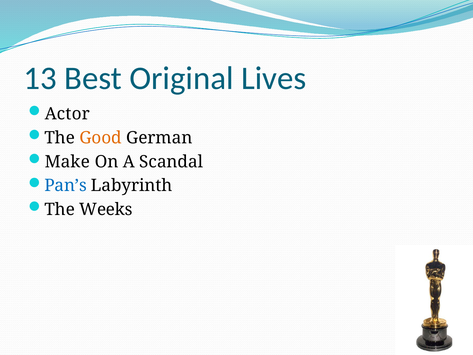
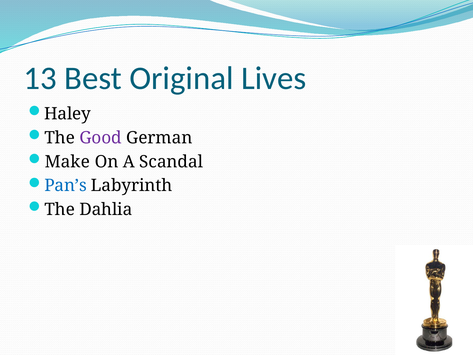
Actor: Actor -> Haley (67, 114)
Good colour: orange -> purple (101, 138)
Weeks: Weeks -> Dahlia (106, 209)
